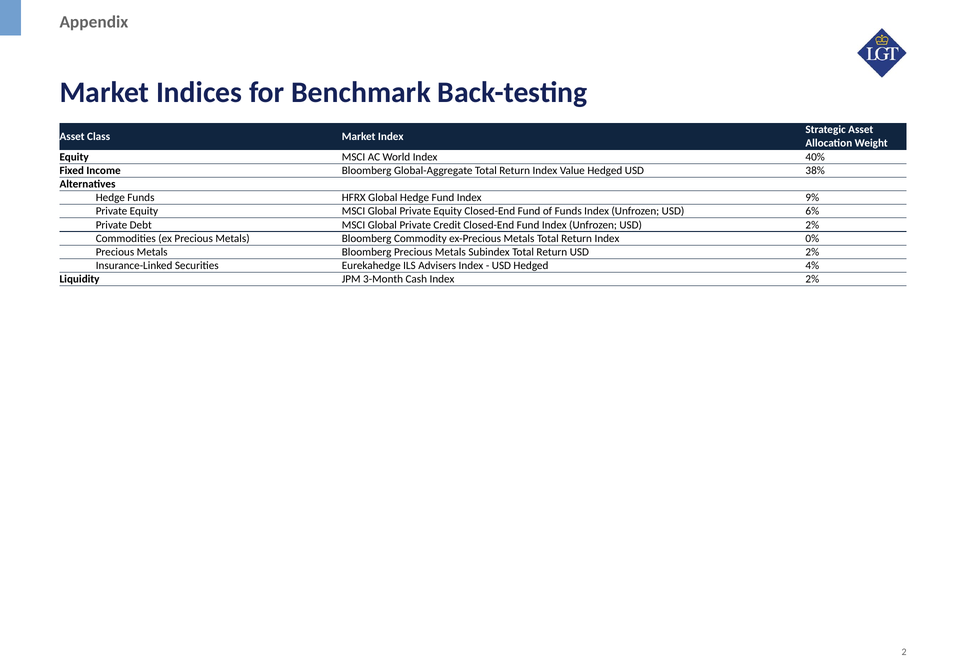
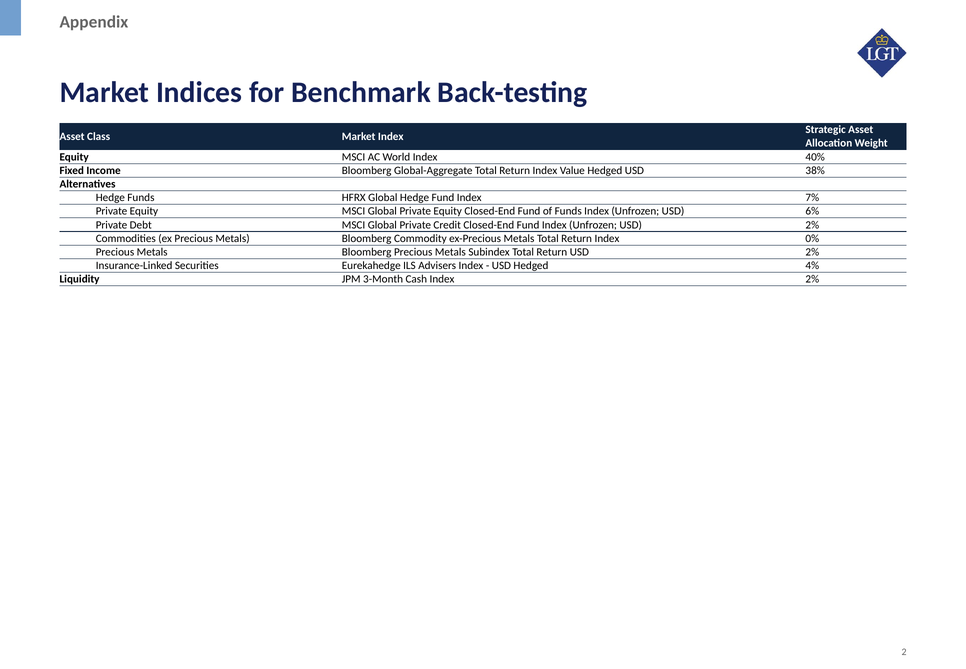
9%: 9% -> 7% (812, 198)
